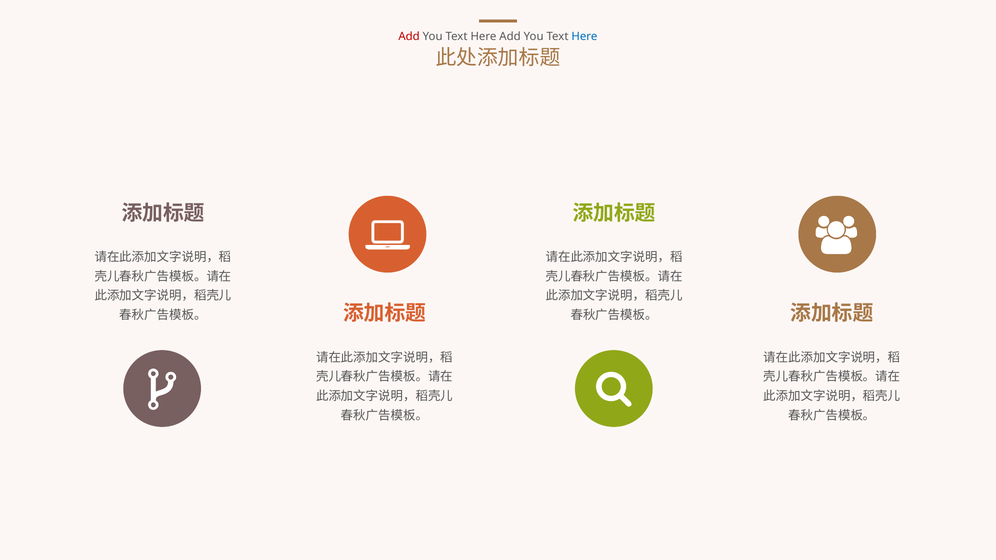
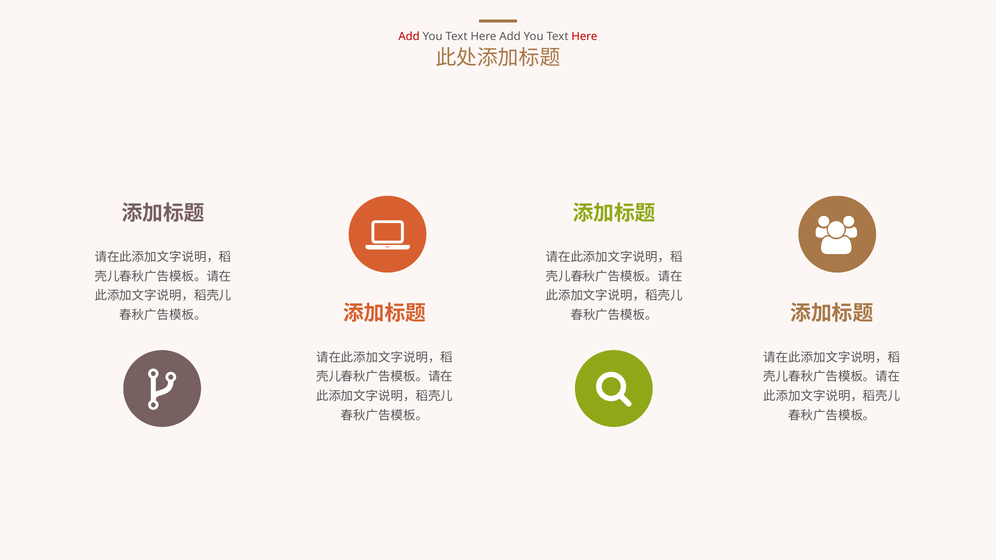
Here colour: blue -> red (584, 37)
